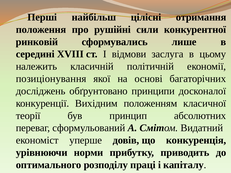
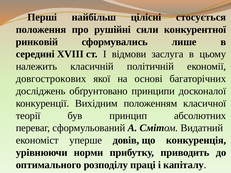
отримання: отримання -> стосується (201, 17)
позиціонування: позиціонування -> довгострокових (51, 79)
